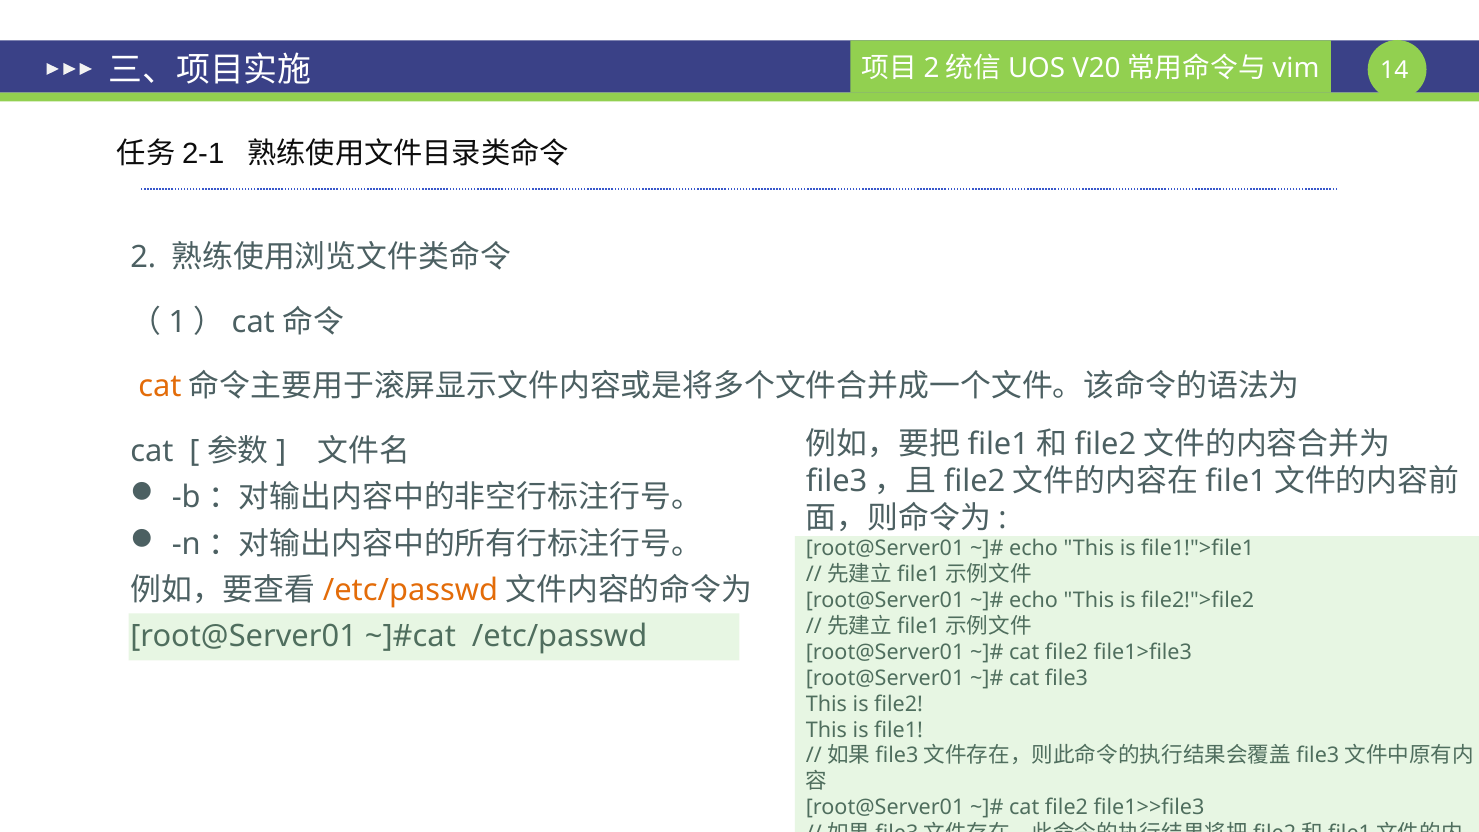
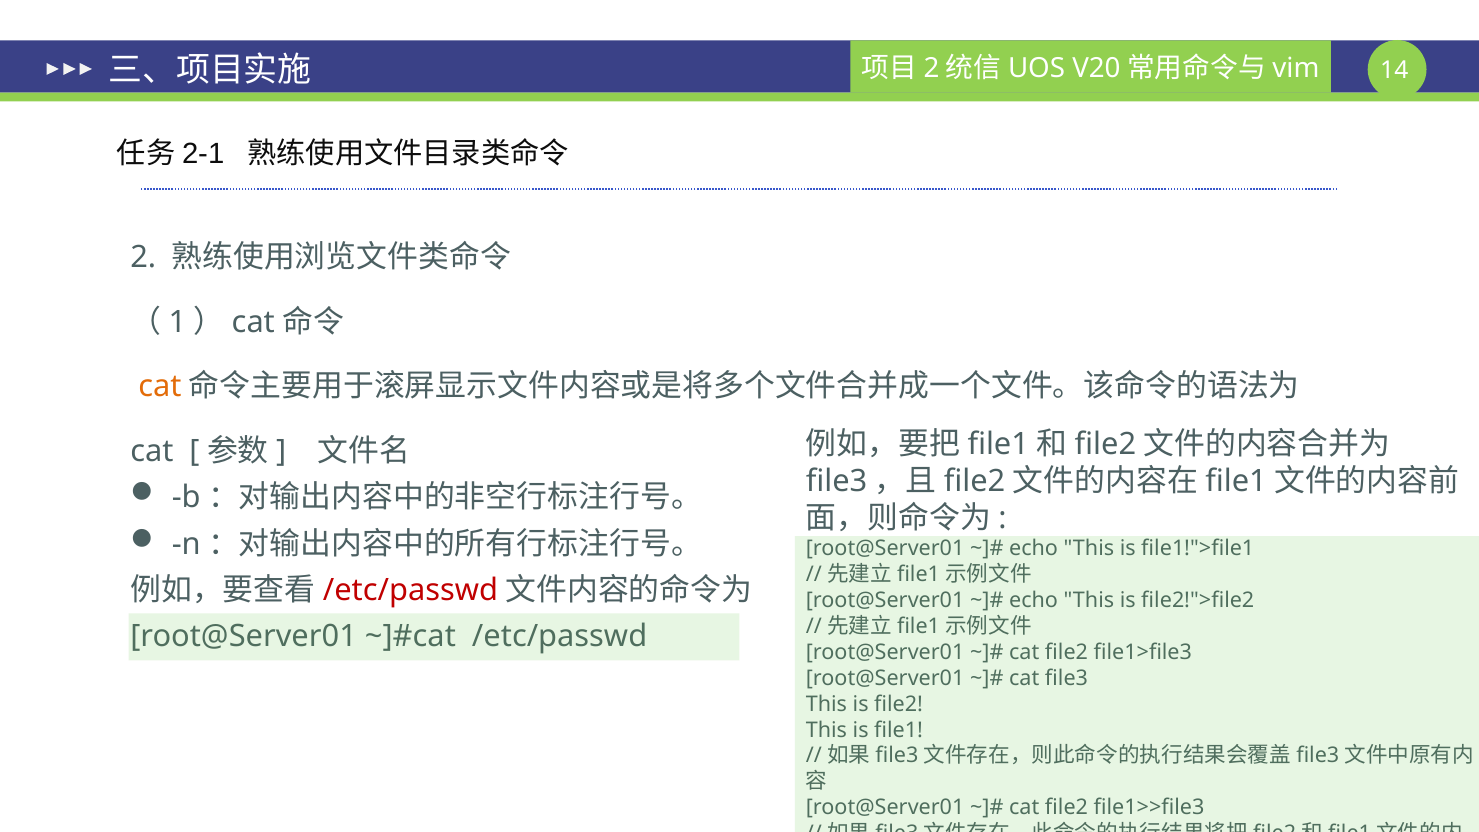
/etc/passwd colour: orange -> red (410, 590)
